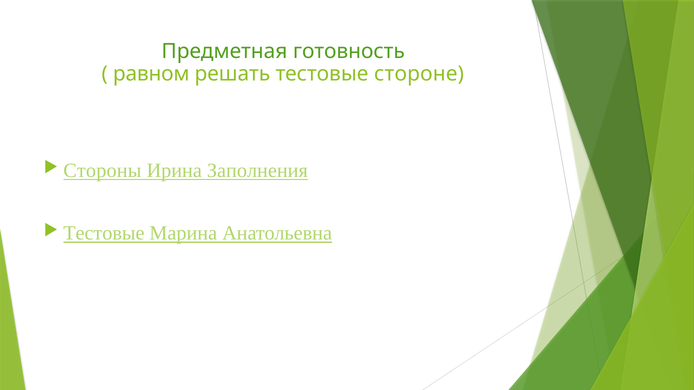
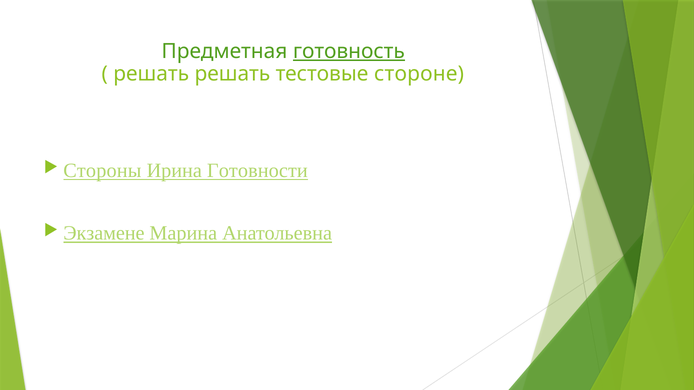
готовность underline: none -> present (349, 51)
равном: равном -> решать (151, 74)
Заполнения: Заполнения -> Готовности (257, 171)
Тестовые: Тестовые -> Экзамене (104, 234)
